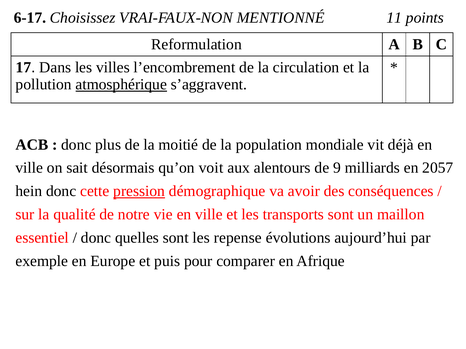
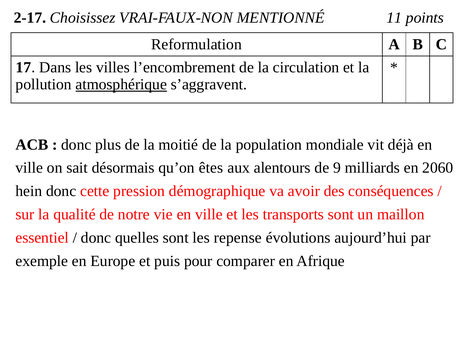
6-17: 6-17 -> 2-17 (30, 18)
voit: voit -> êtes (211, 168)
2057: 2057 -> 2060 (438, 168)
pression underline: present -> none (139, 191)
